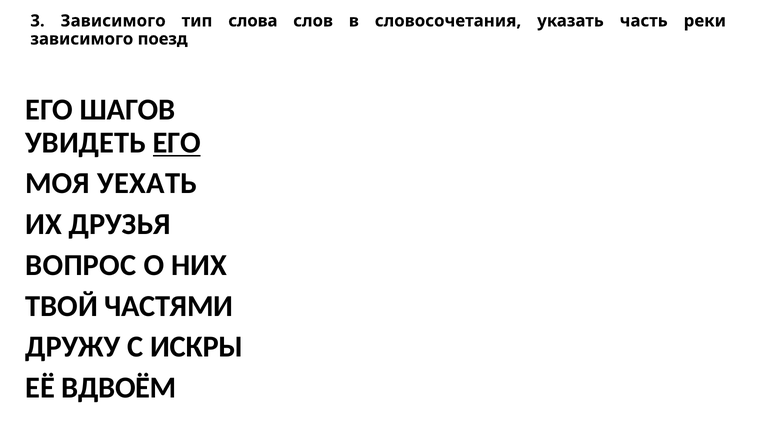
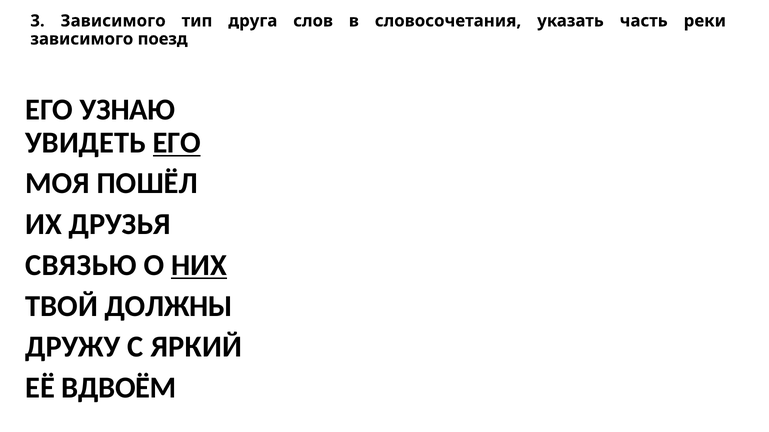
слова: слова -> друга (253, 21)
ШАГОВ: ШАГОВ -> УЗНАЮ (128, 110)
УЕХАТЬ: УЕХАТЬ -> ПОШЁЛ (147, 184)
ВОПРОС: ВОПРОС -> СВЯЗЬЮ (81, 265)
НИХ underline: none -> present (199, 265)
ЧАСТЯМИ: ЧАСТЯМИ -> ДОЛЖНЫ (169, 306)
ИСКРЫ: ИСКРЫ -> ЯРКИЙ (196, 347)
